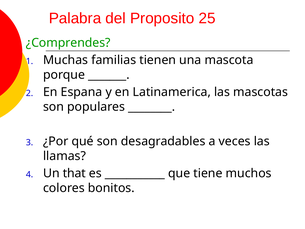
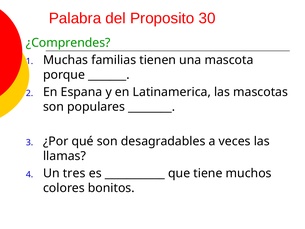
25: 25 -> 30 (207, 18)
that: that -> tres (74, 173)
